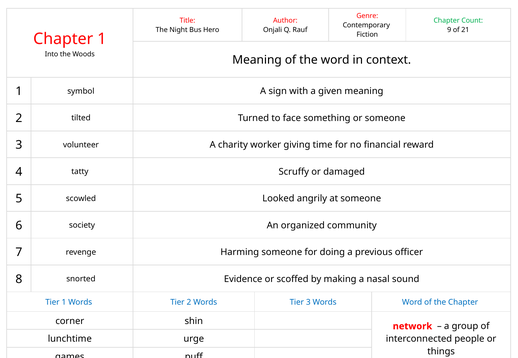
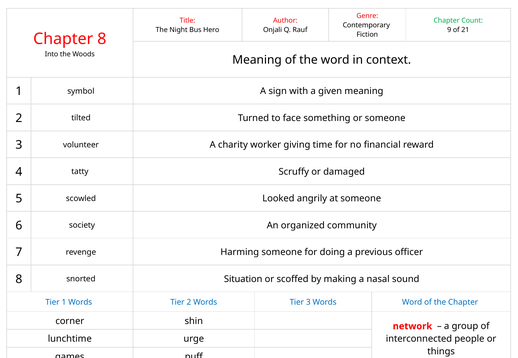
Chapter 1: 1 -> 8 (102, 39)
Evidence: Evidence -> Situation (243, 279)
